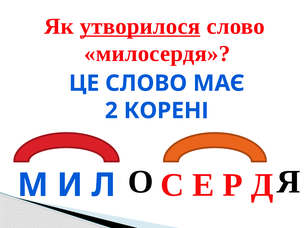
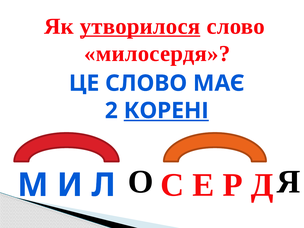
КОРЕНІ underline: none -> present (166, 111)
